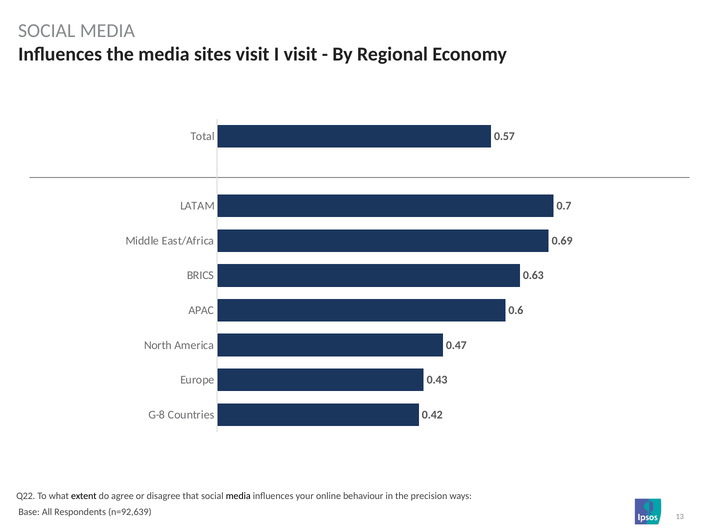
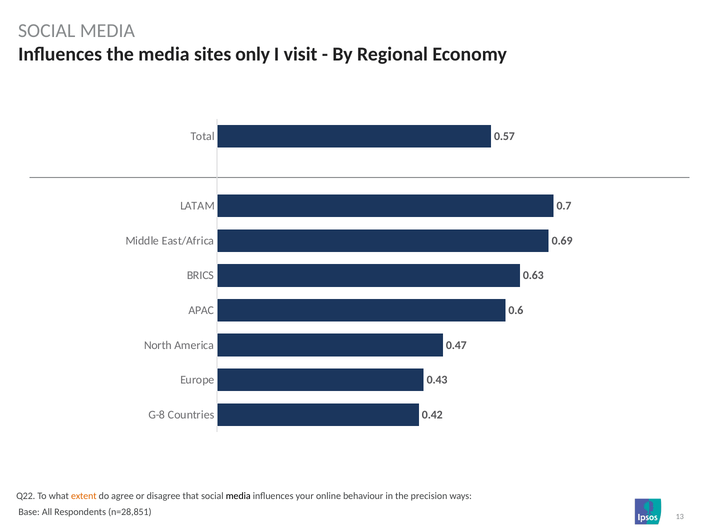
sites visit: visit -> only (253, 54)
extent colour: black -> orange (84, 496)
n=92,639: n=92,639 -> n=28,851 (130, 513)
